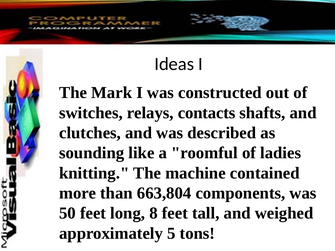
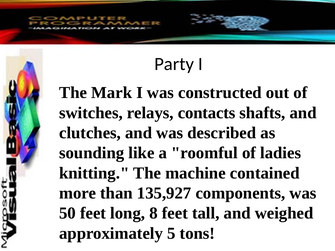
Ideas: Ideas -> Party (174, 64)
663,804: 663,804 -> 135,927 (164, 193)
